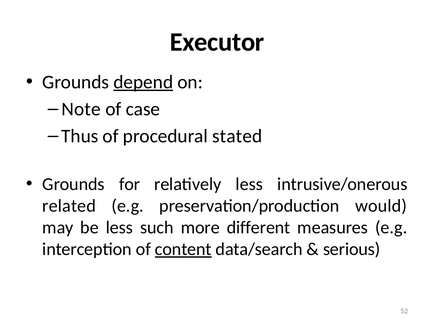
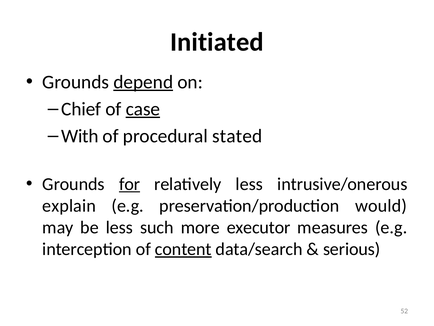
Executor: Executor -> Initiated (217, 42)
Note: Note -> Chief (81, 109)
case underline: none -> present (143, 109)
Thus: Thus -> With (80, 136)
for underline: none -> present (130, 184)
related: related -> explain (69, 205)
different: different -> executor (259, 227)
